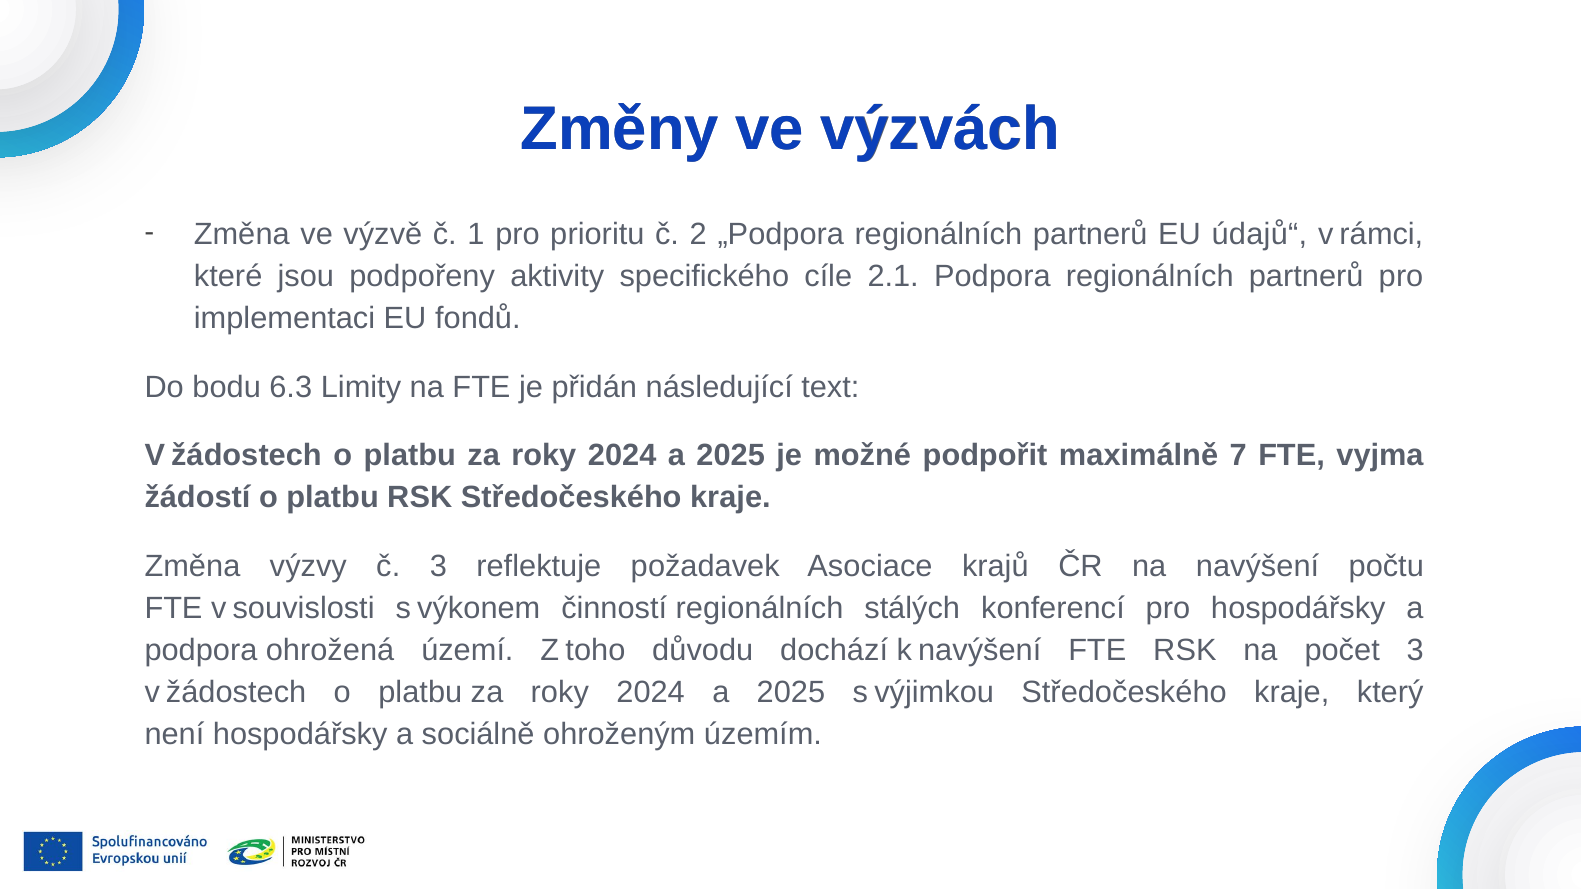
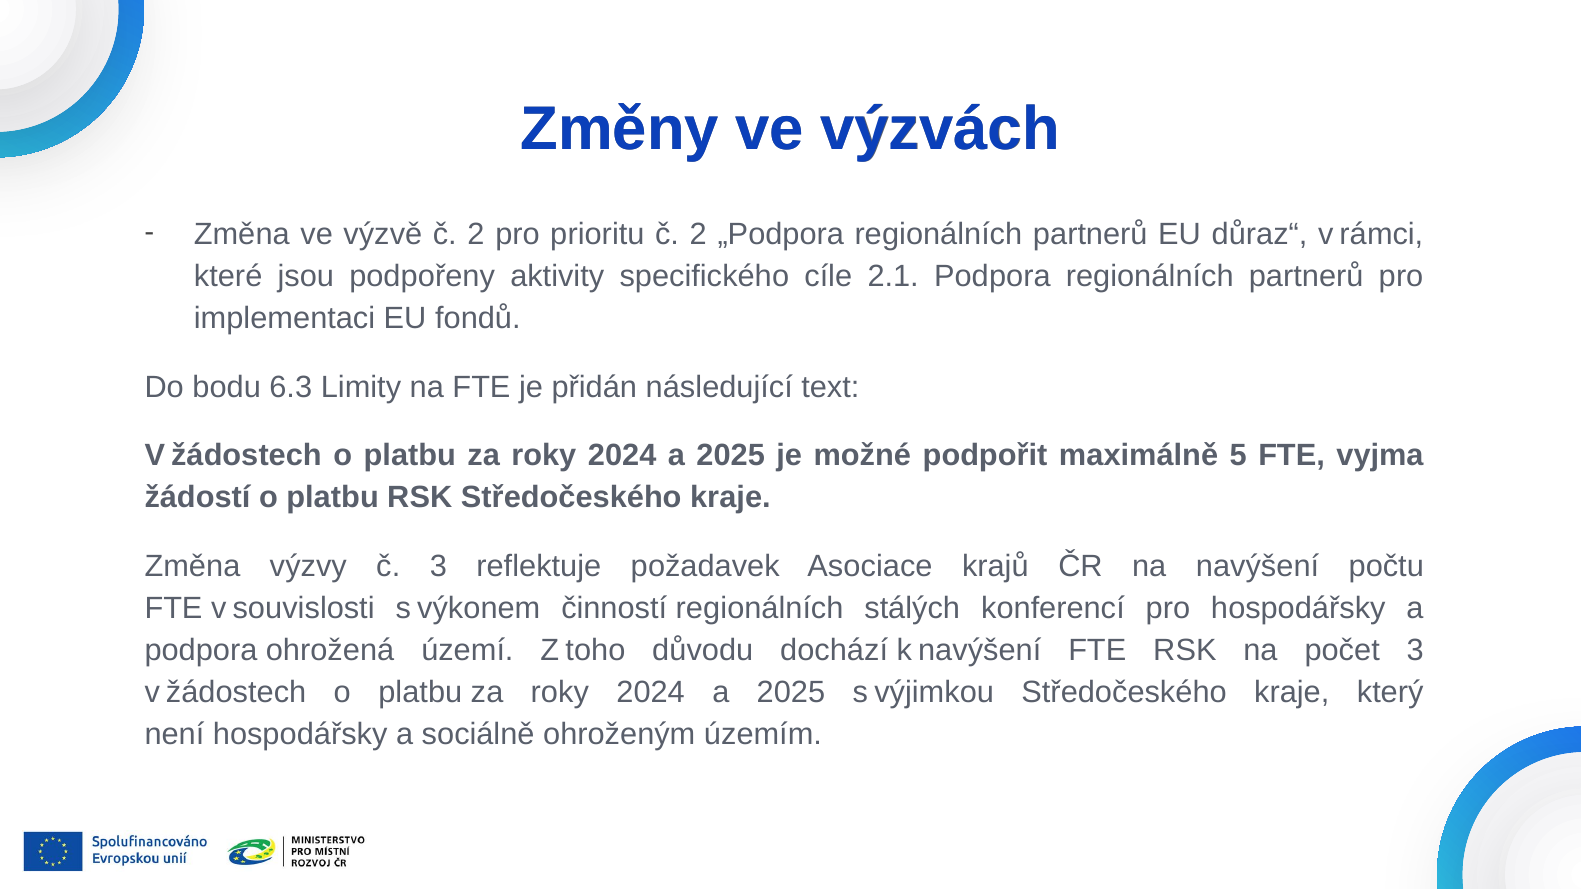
výzvě č 1: 1 -> 2 (476, 235)
údajů“: údajů“ -> důraz“ (1260, 235)
7: 7 -> 5 (1238, 456)
